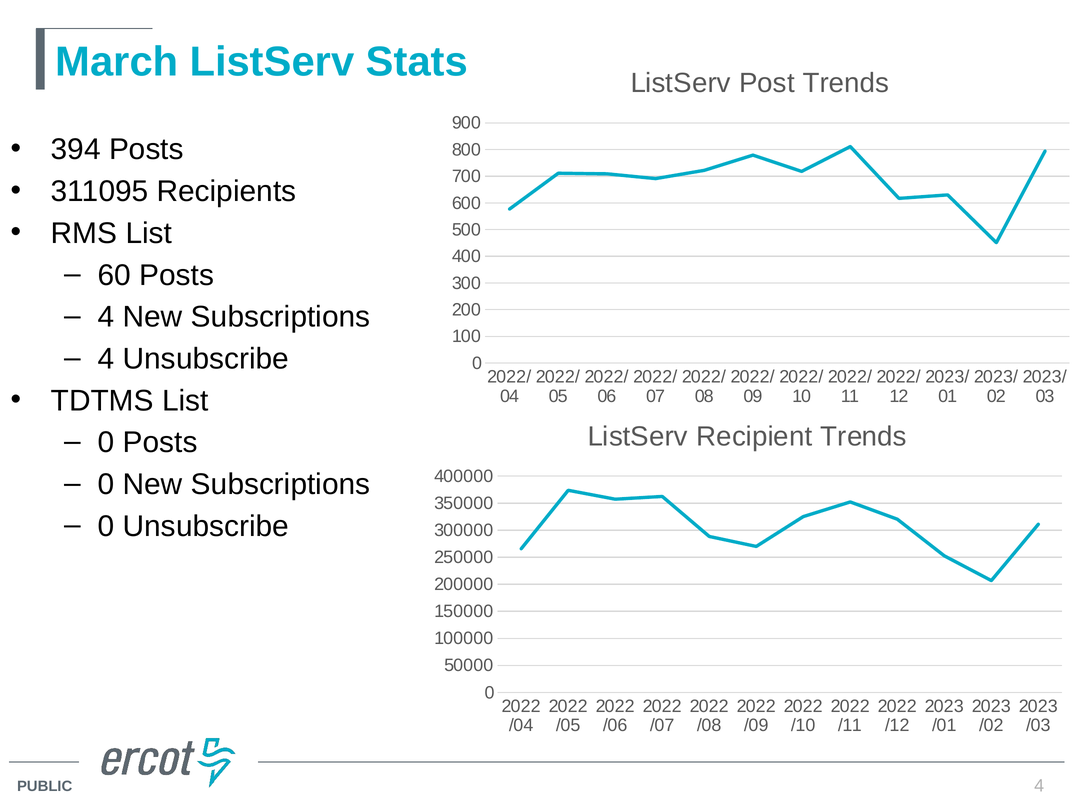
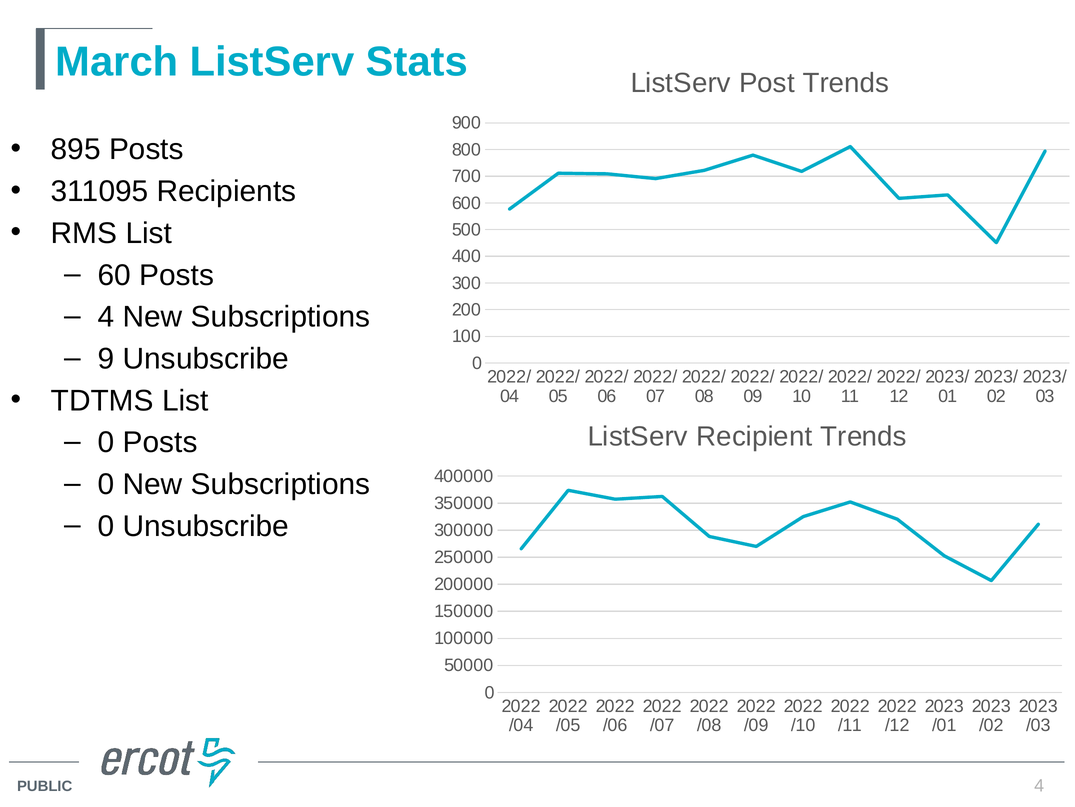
394: 394 -> 895 (76, 149)
4: 4 -> 9 (106, 359)
